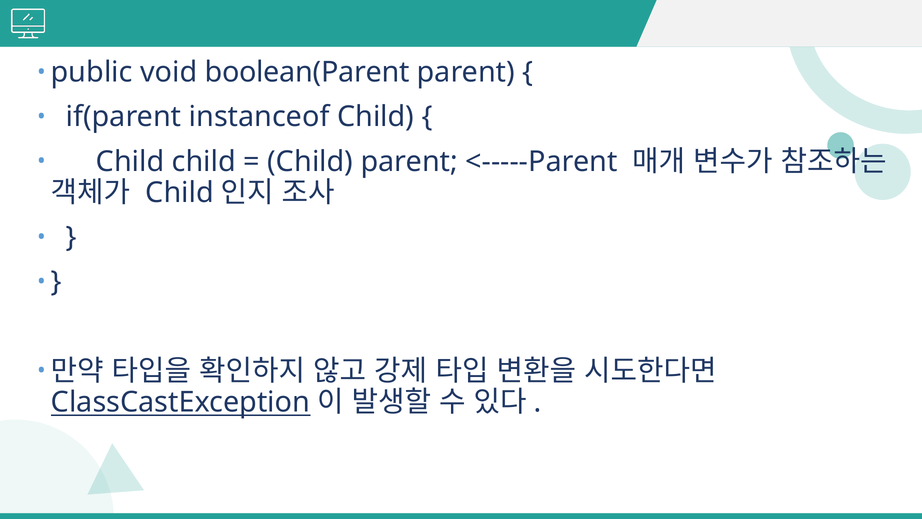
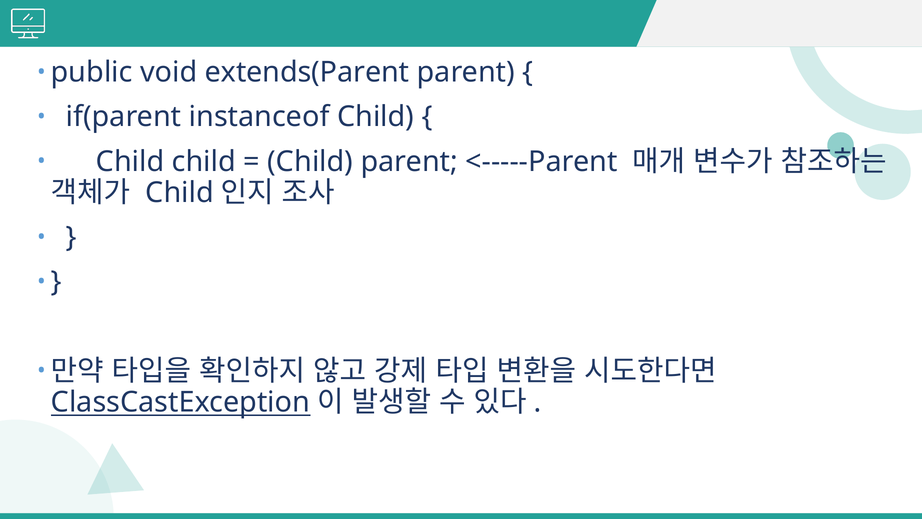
boolean(Parent: boolean(Parent -> extends(Parent (307, 72)
